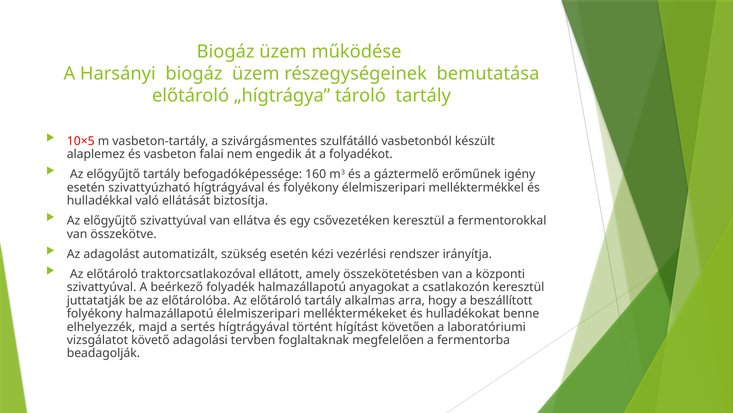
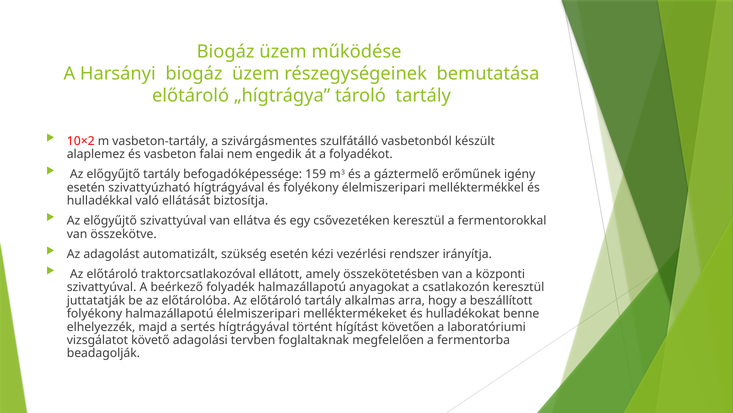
10×5: 10×5 -> 10×2 (81, 141)
160: 160 -> 159 (316, 174)
